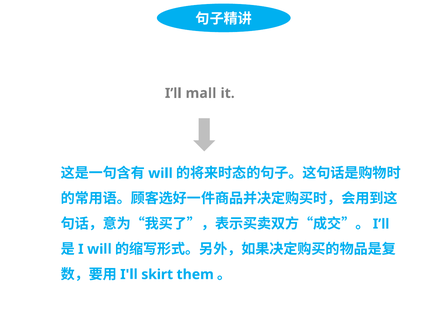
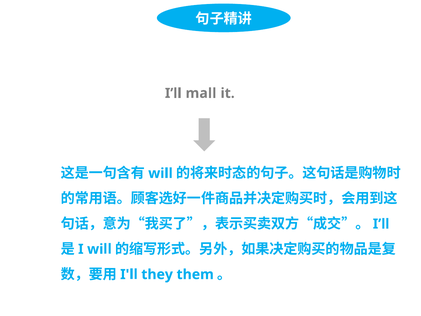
skirt: skirt -> they (157, 274)
